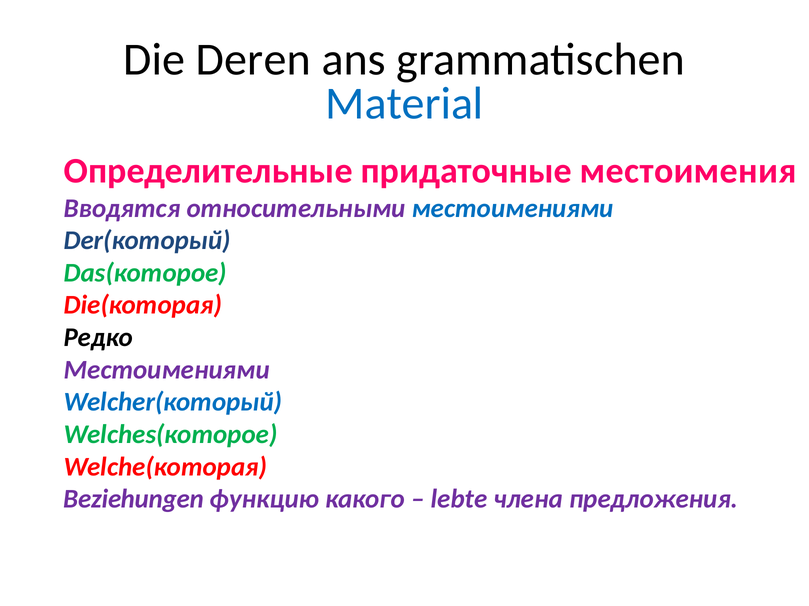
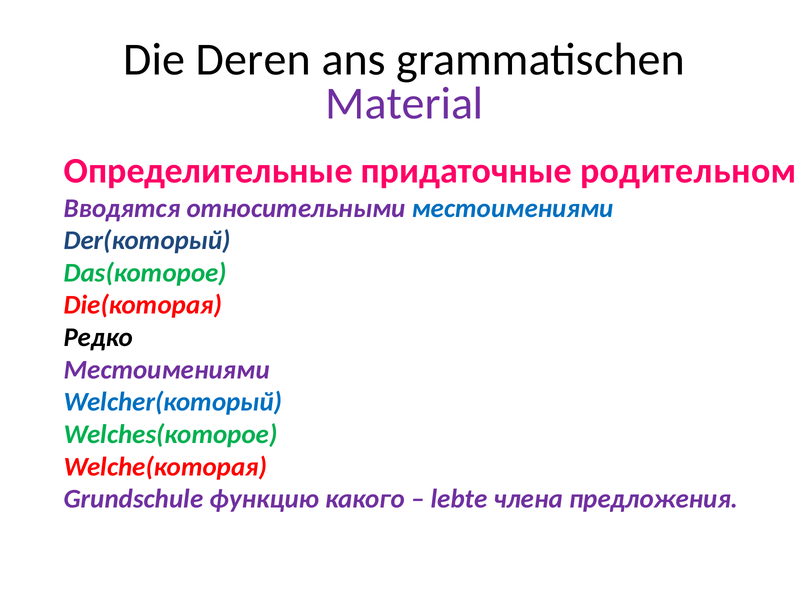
Material colour: blue -> purple (404, 104)
местоимения: местоимения -> родительном (688, 171)
Beziehungen: Beziehungen -> Grundschule (134, 500)
